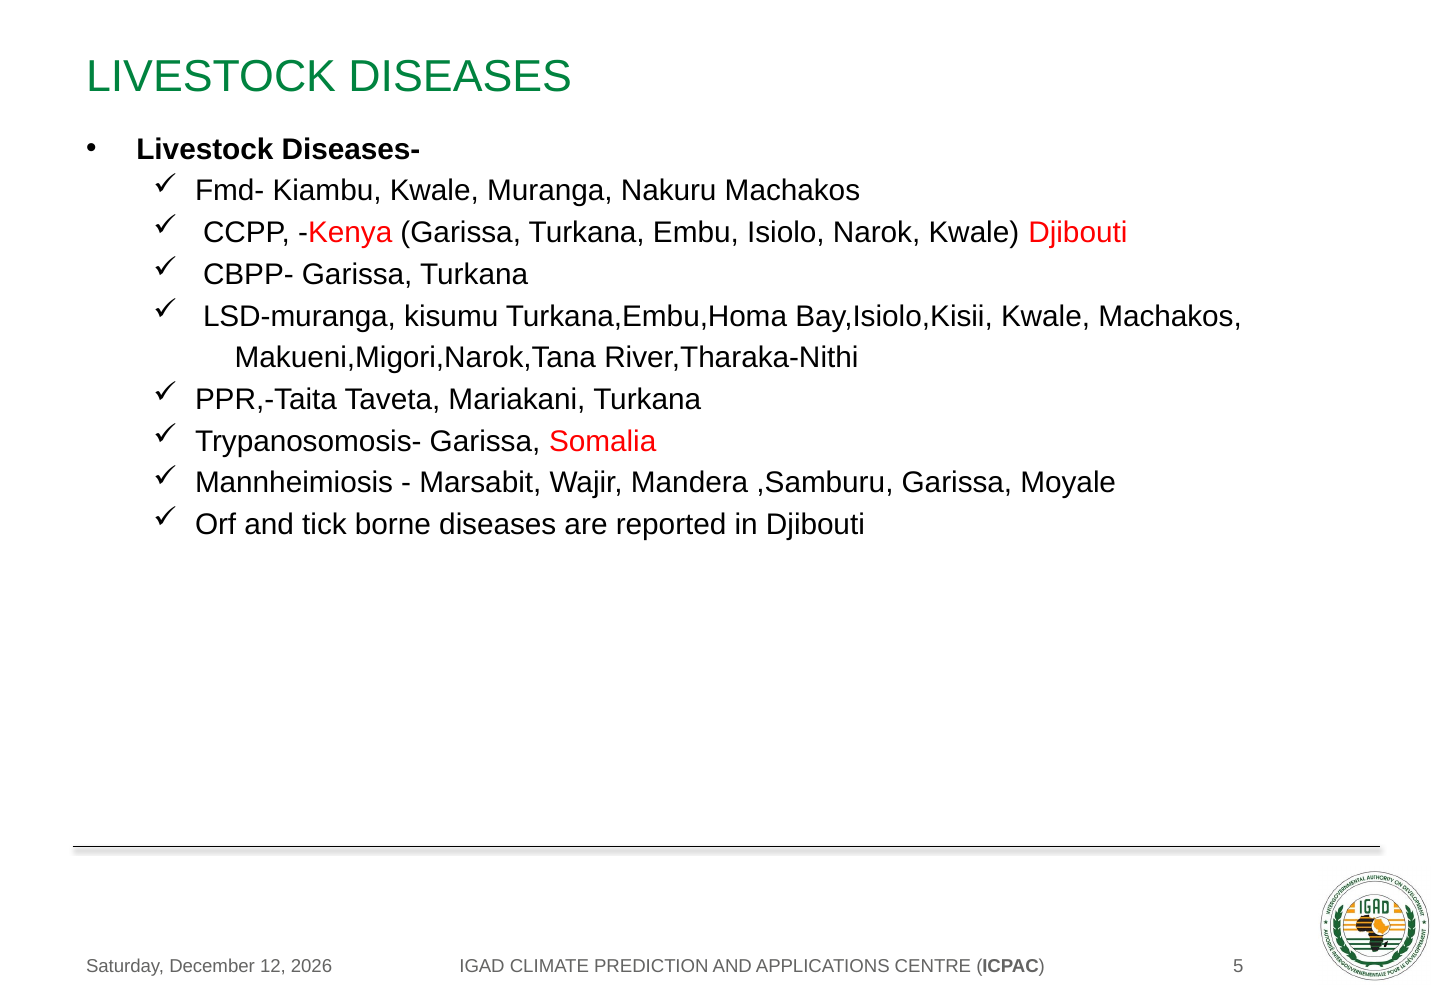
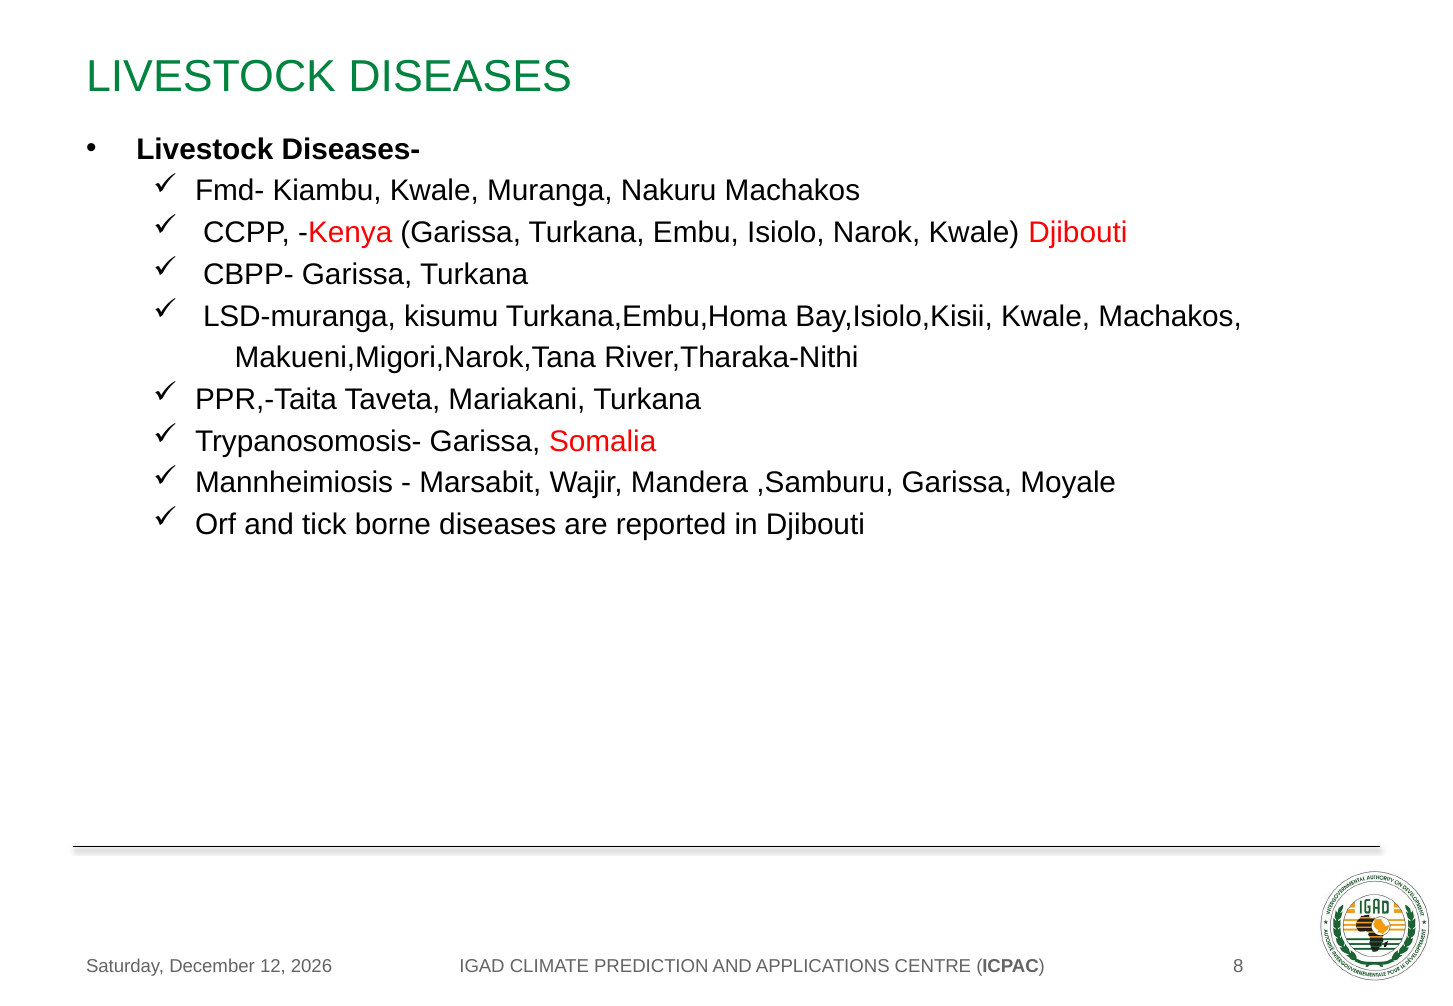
5: 5 -> 8 (1238, 966)
